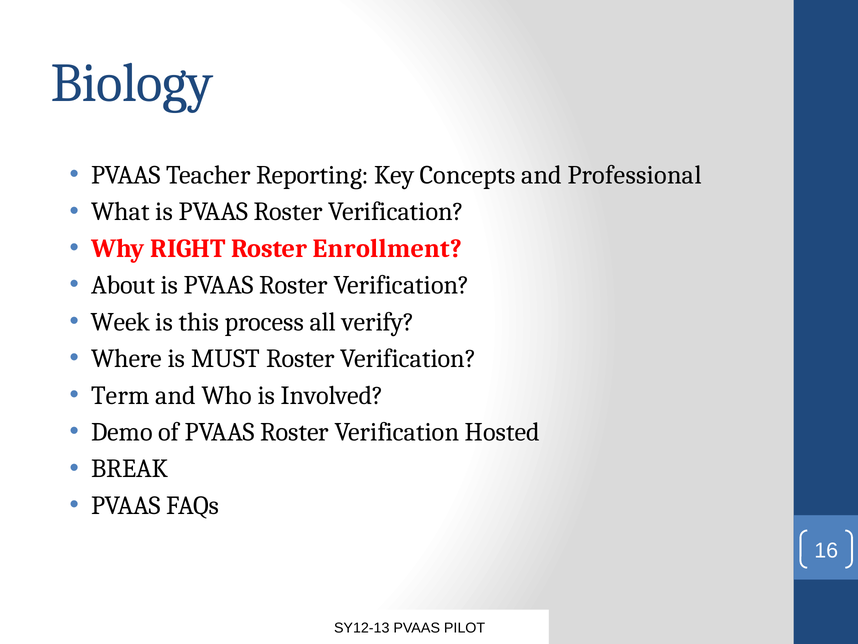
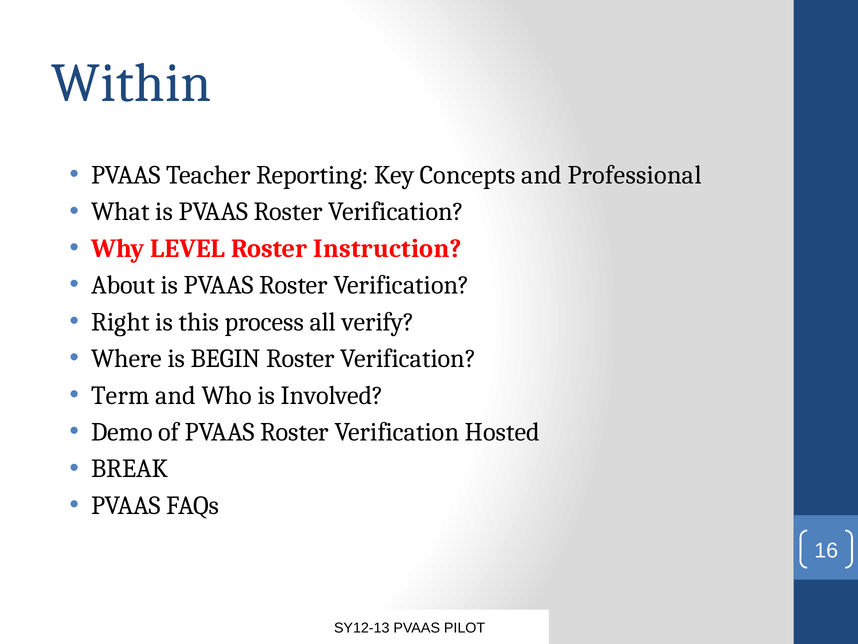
Biology: Biology -> Within (131, 83)
RIGHT: RIGHT -> LEVEL (188, 248)
Enrollment: Enrollment -> Instruction (387, 248)
Week: Week -> Right (120, 322)
MUST: MUST -> BEGIN (226, 358)
